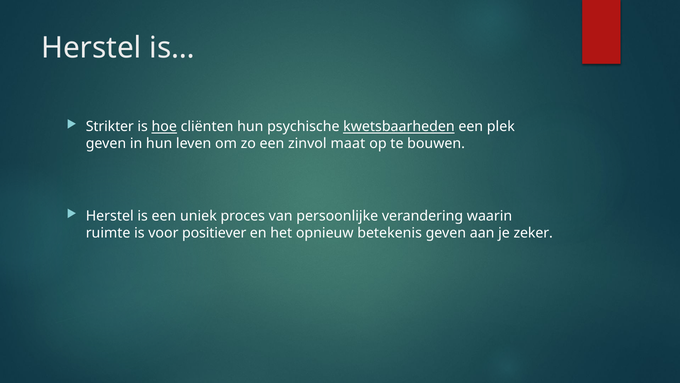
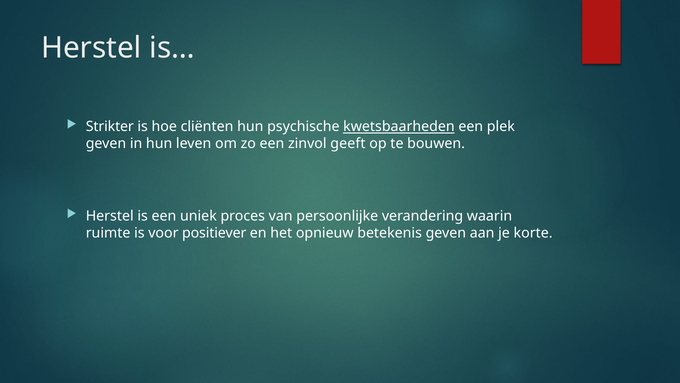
hoe underline: present -> none (164, 127)
maat: maat -> geeft (348, 144)
zeker: zeker -> korte (533, 233)
